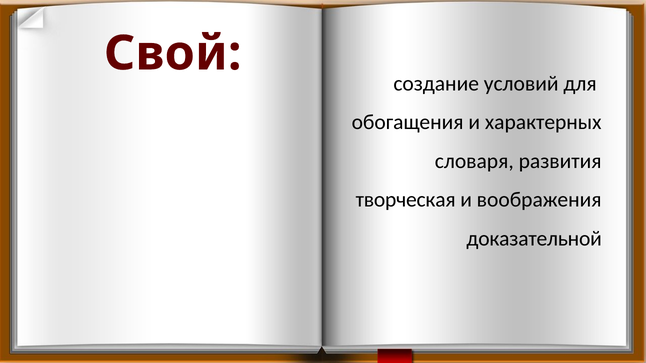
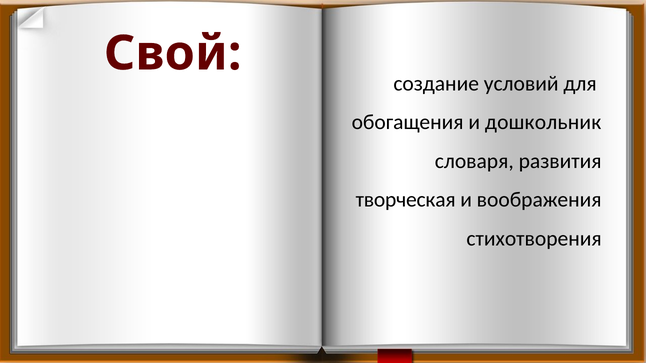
характерных: характерных -> дошкольник (543, 122)
доказательной: доказательной -> стихотворения (534, 239)
